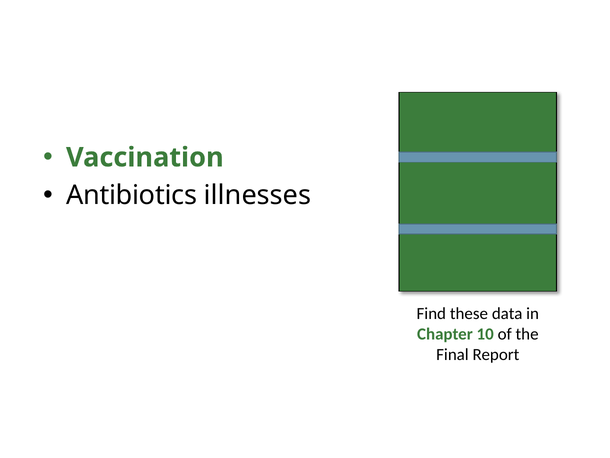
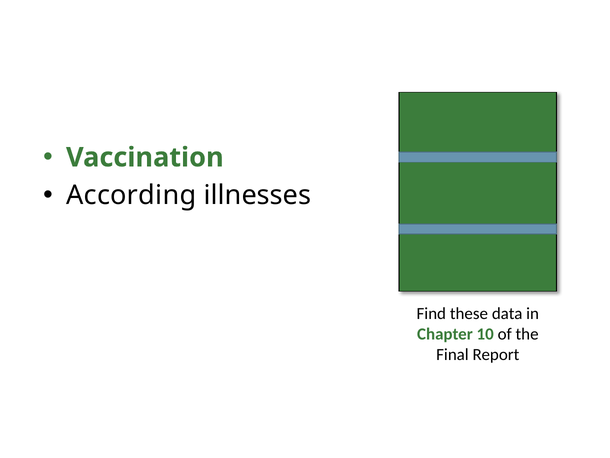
Antibiotics: Antibiotics -> According (131, 195)
